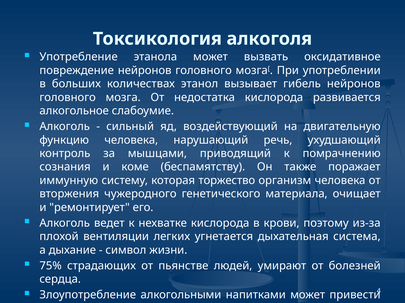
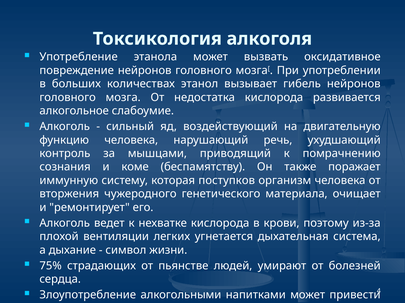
торжество: торжество -> поступков (227, 181)
